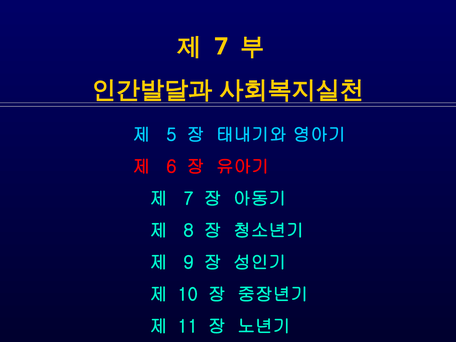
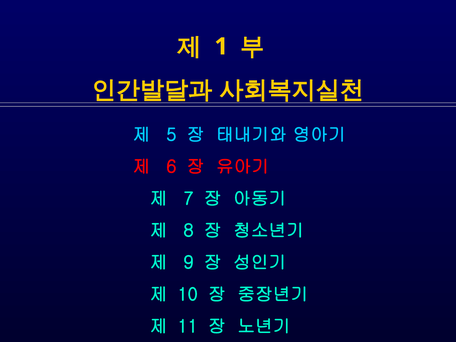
7: 7 -> 1 (221, 47)
